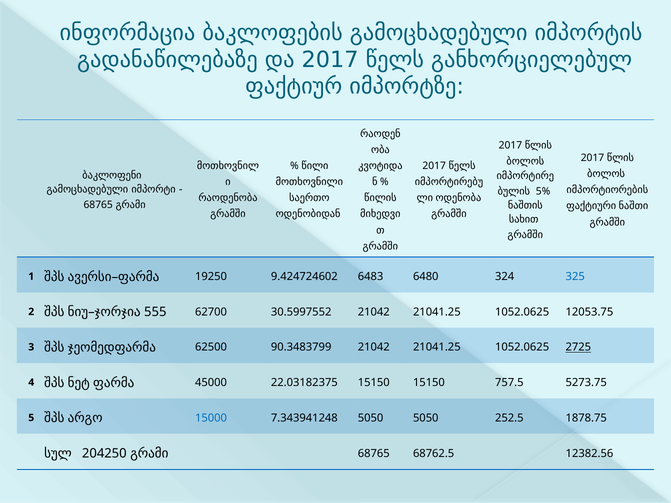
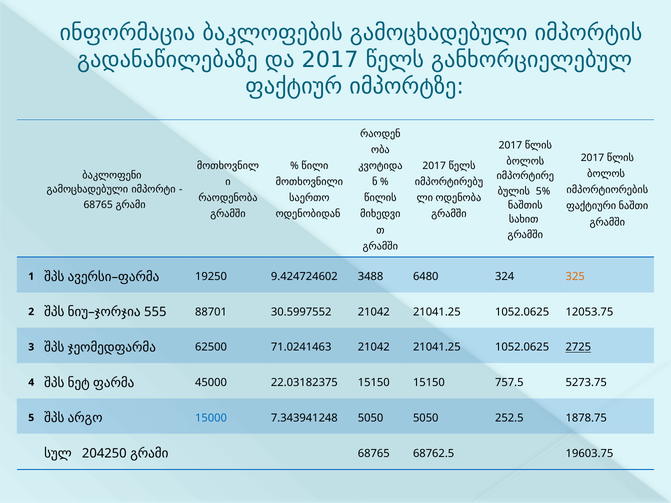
6483: 6483 -> 3488 (371, 277)
325 colour: blue -> orange (575, 277)
62700: 62700 -> 88701 (211, 312)
90.3483799: 90.3483799 -> 71.0241463 (301, 347)
12382.56: 12382.56 -> 19603.75 (589, 454)
